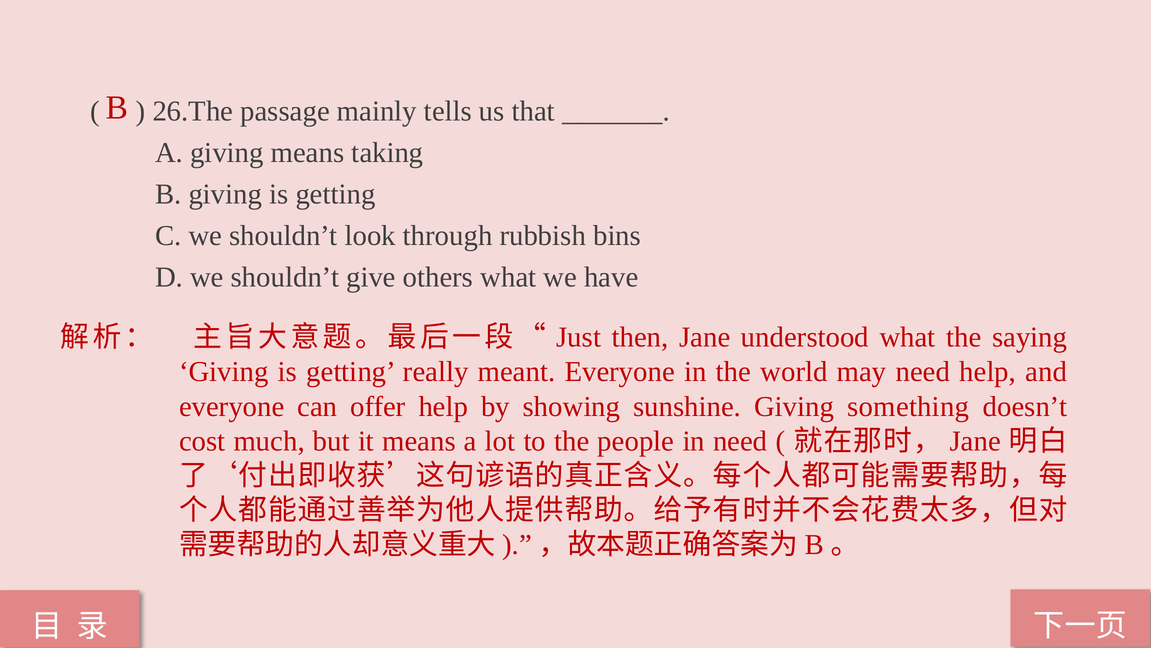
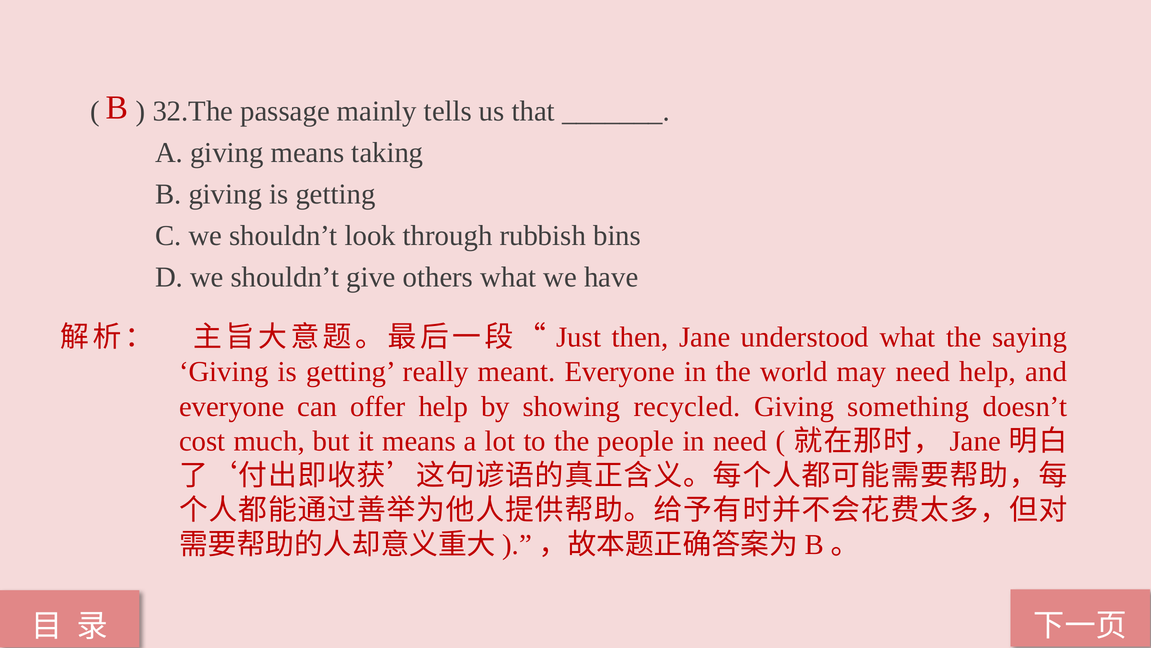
26.The: 26.The -> 32.The (193, 111)
sunshine: sunshine -> recycled (687, 406)
